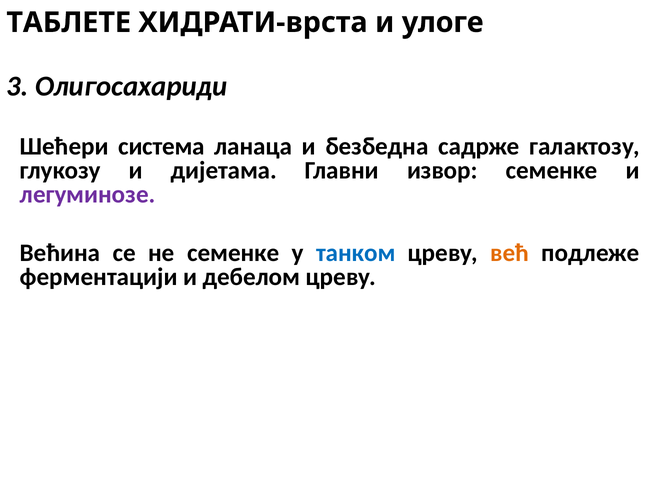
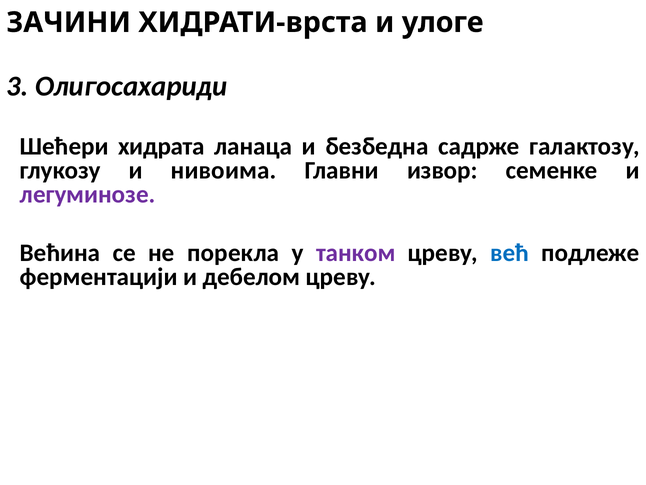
ТАБЛЕТЕ: ТАБЛЕТЕ -> ЗАЧИНИ (69, 22)
система: система -> хидрата (161, 146)
дијетама: дијетама -> нивоима (224, 170)
не семенке: семенке -> порекла (233, 253)
танком colour: blue -> purple (356, 253)
већ colour: orange -> blue (510, 253)
